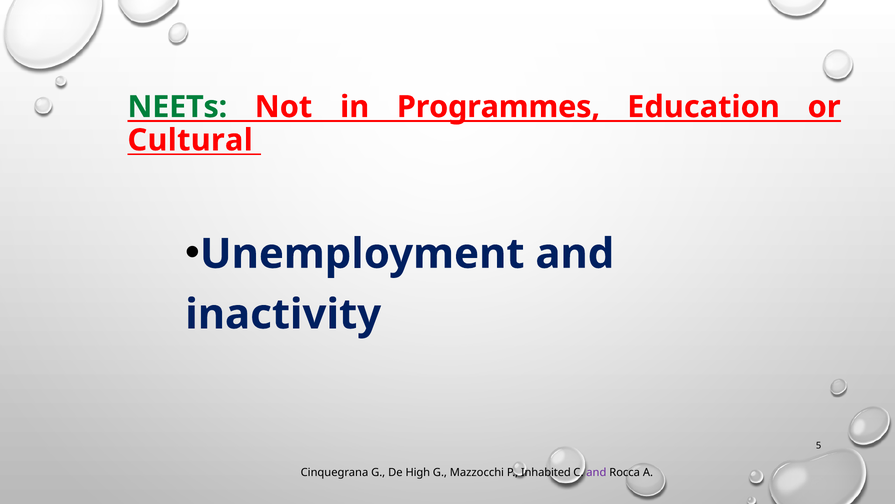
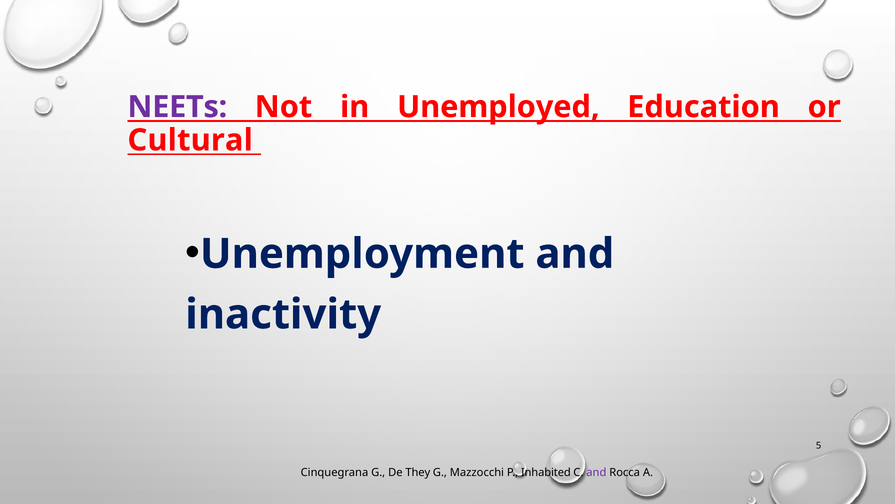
NEETs colour: green -> purple (177, 107)
Programmes: Programmes -> Unemployed (498, 107)
High: High -> They (418, 472)
